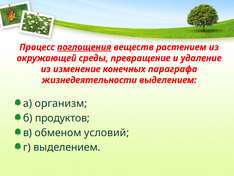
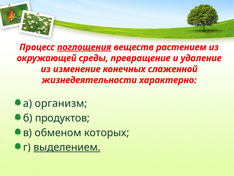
параграфа: параграфа -> слаженной (173, 69)
жизнедеятельности выделением: выделением -> характерно (168, 80)
условий: условий -> которых (107, 132)
выделением underline: none -> present (67, 147)
